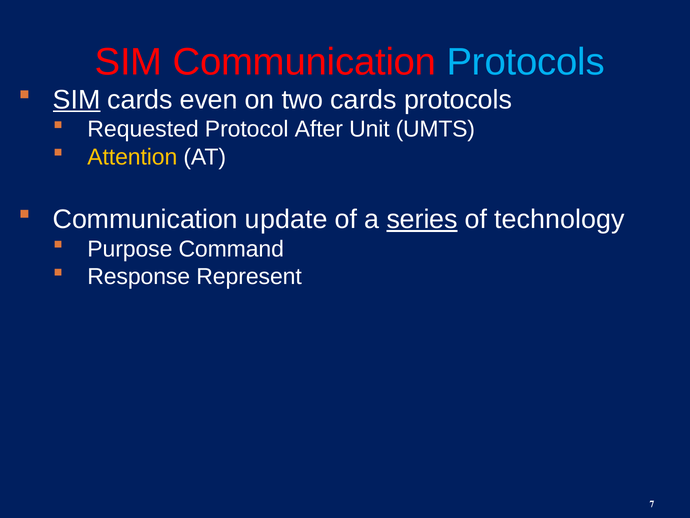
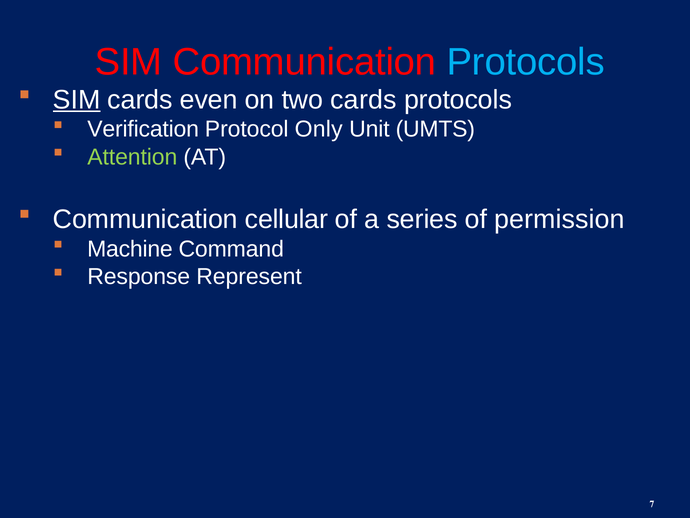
Requested: Requested -> Verification (143, 129)
After: After -> Only (319, 129)
Attention colour: yellow -> light green (132, 157)
update: update -> cellular (286, 219)
series underline: present -> none (422, 219)
technology: technology -> permission (559, 219)
Purpose: Purpose -> Machine (130, 249)
